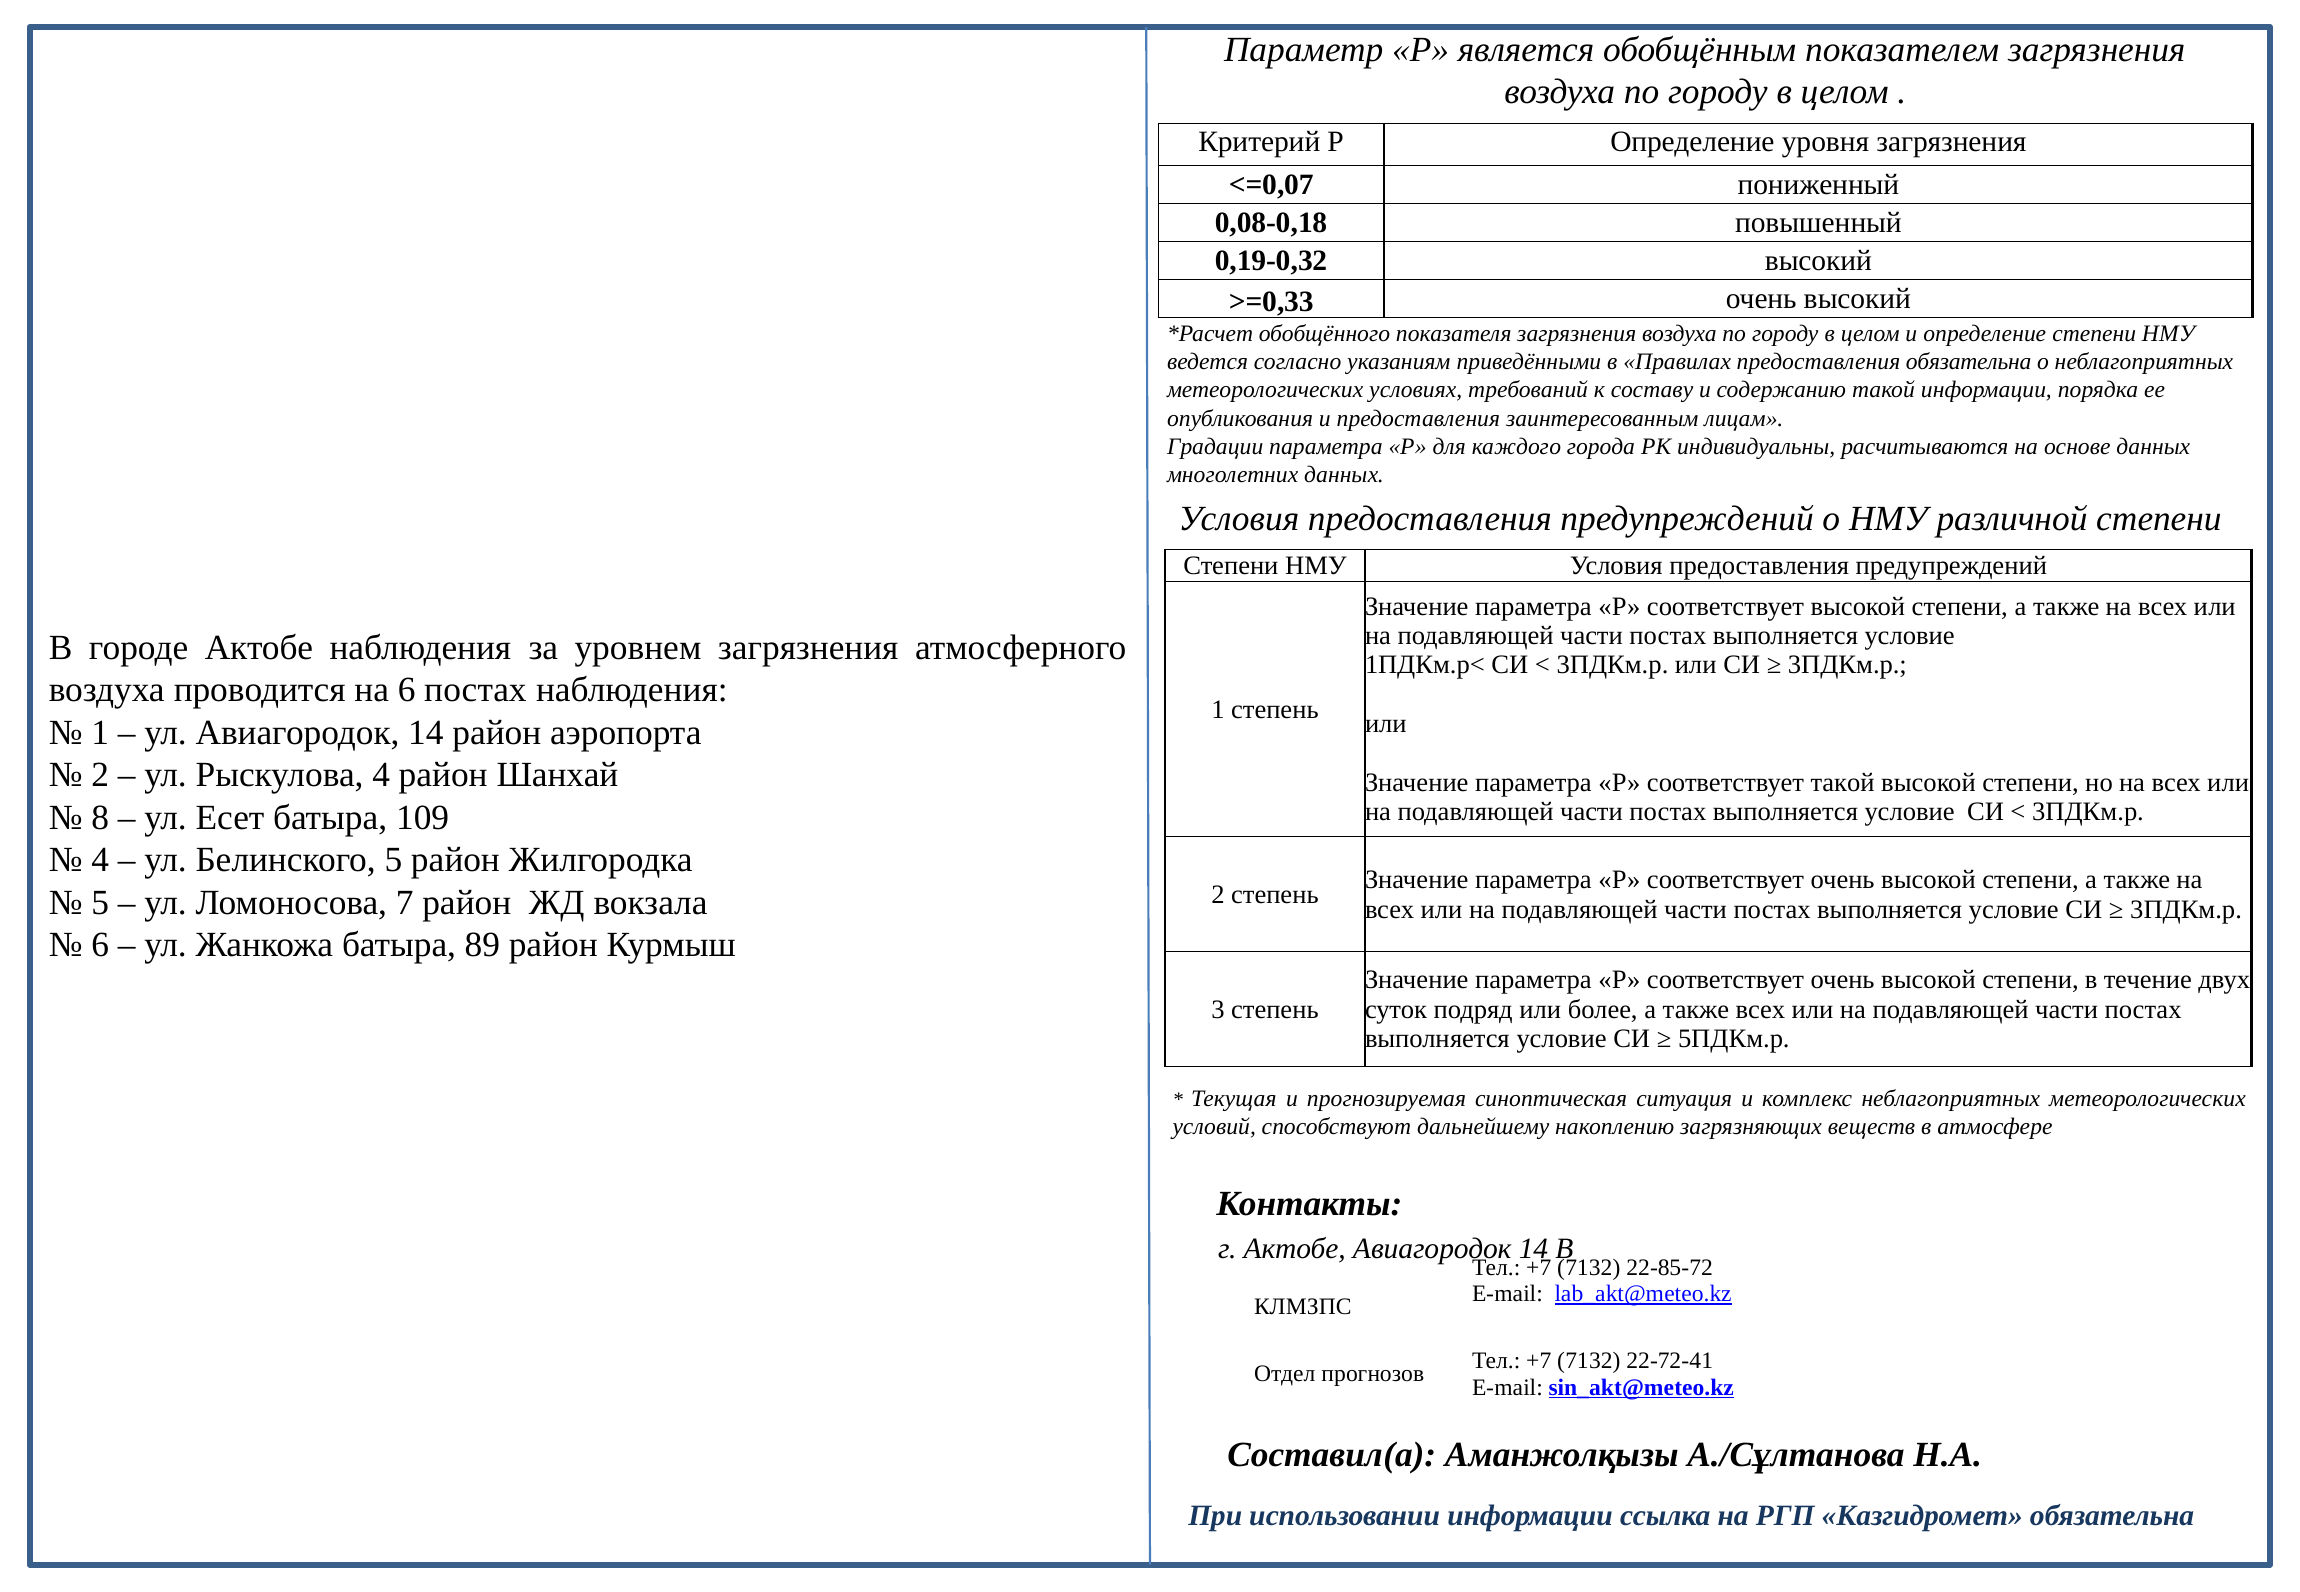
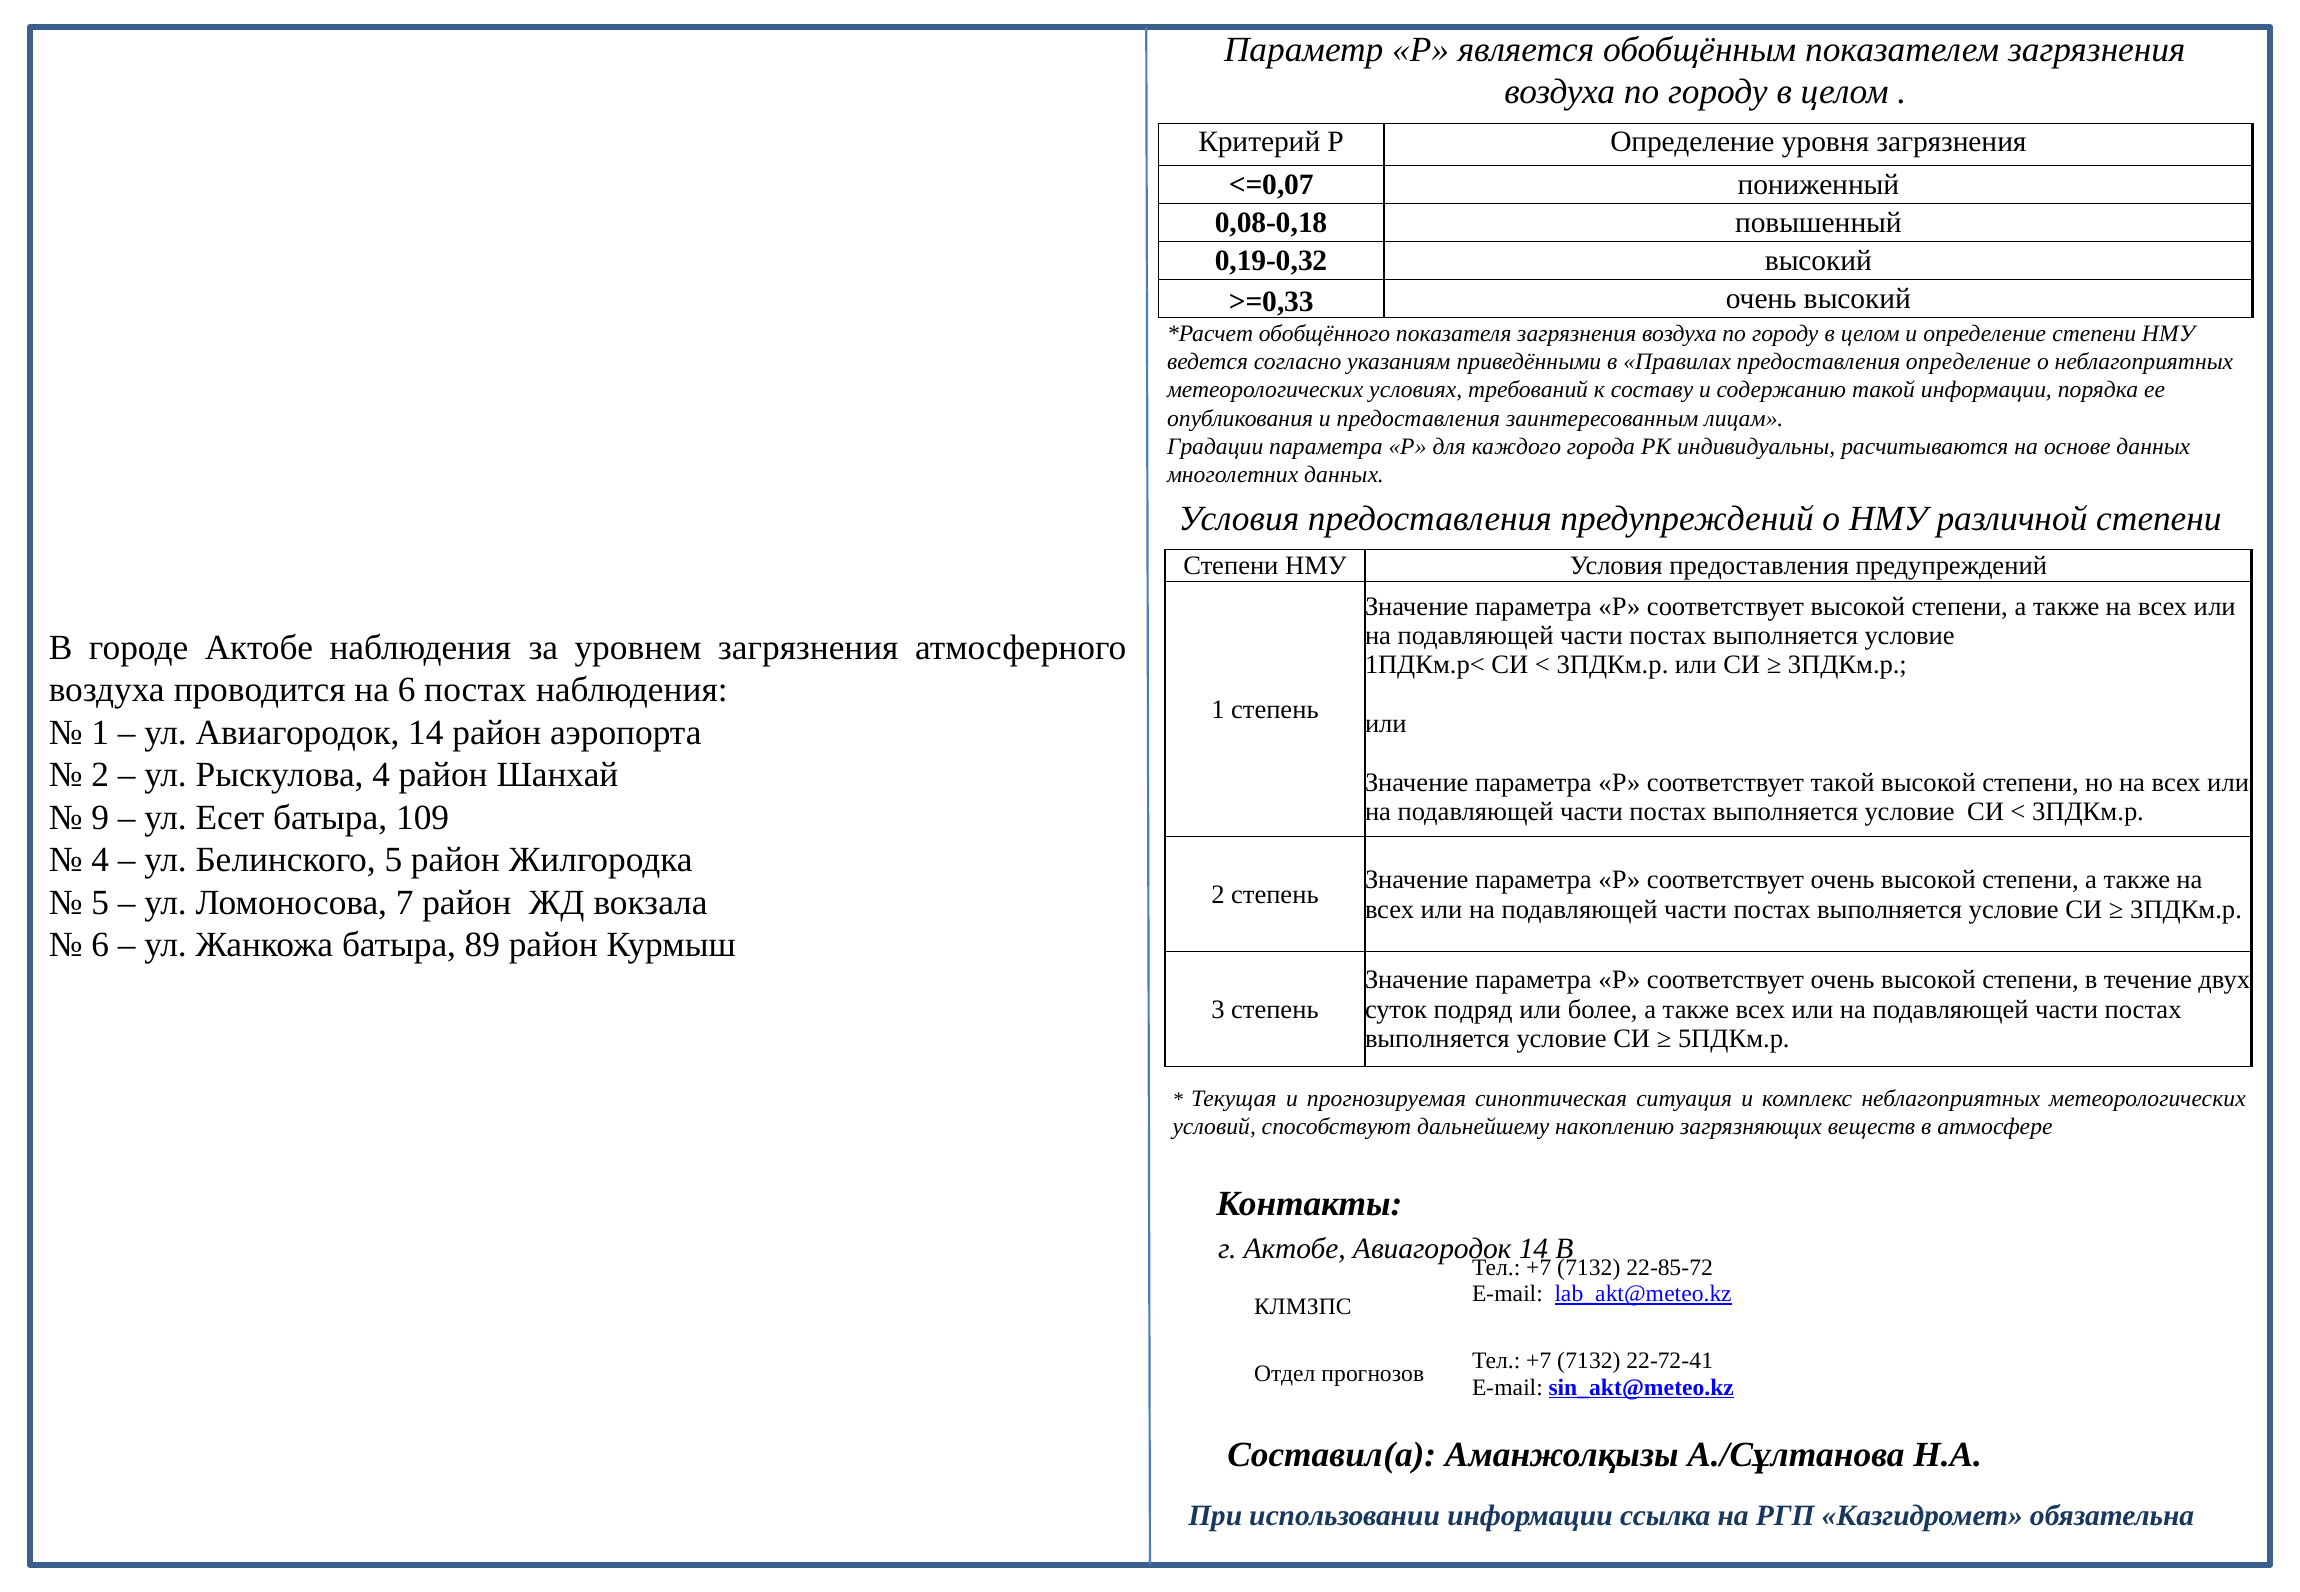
предоставления обязательна: обязательна -> определение (1968, 362)
8: 8 -> 9 (100, 818)
